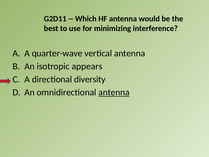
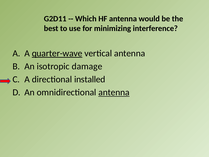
quarter-wave underline: none -> present (57, 53)
appears: appears -> damage (87, 66)
diversity: diversity -> installed (90, 79)
